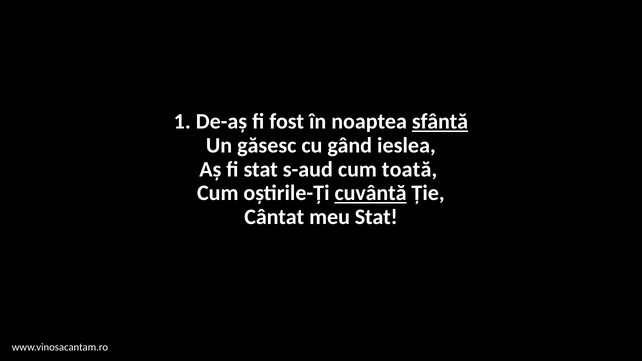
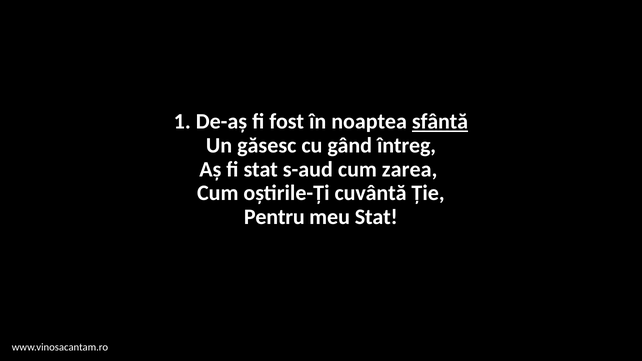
ieslea: ieslea -> întreg (407, 146)
toată: toată -> zarea (410, 169)
cuvântă underline: present -> none (371, 193)
Cântat: Cântat -> Pentru (274, 217)
